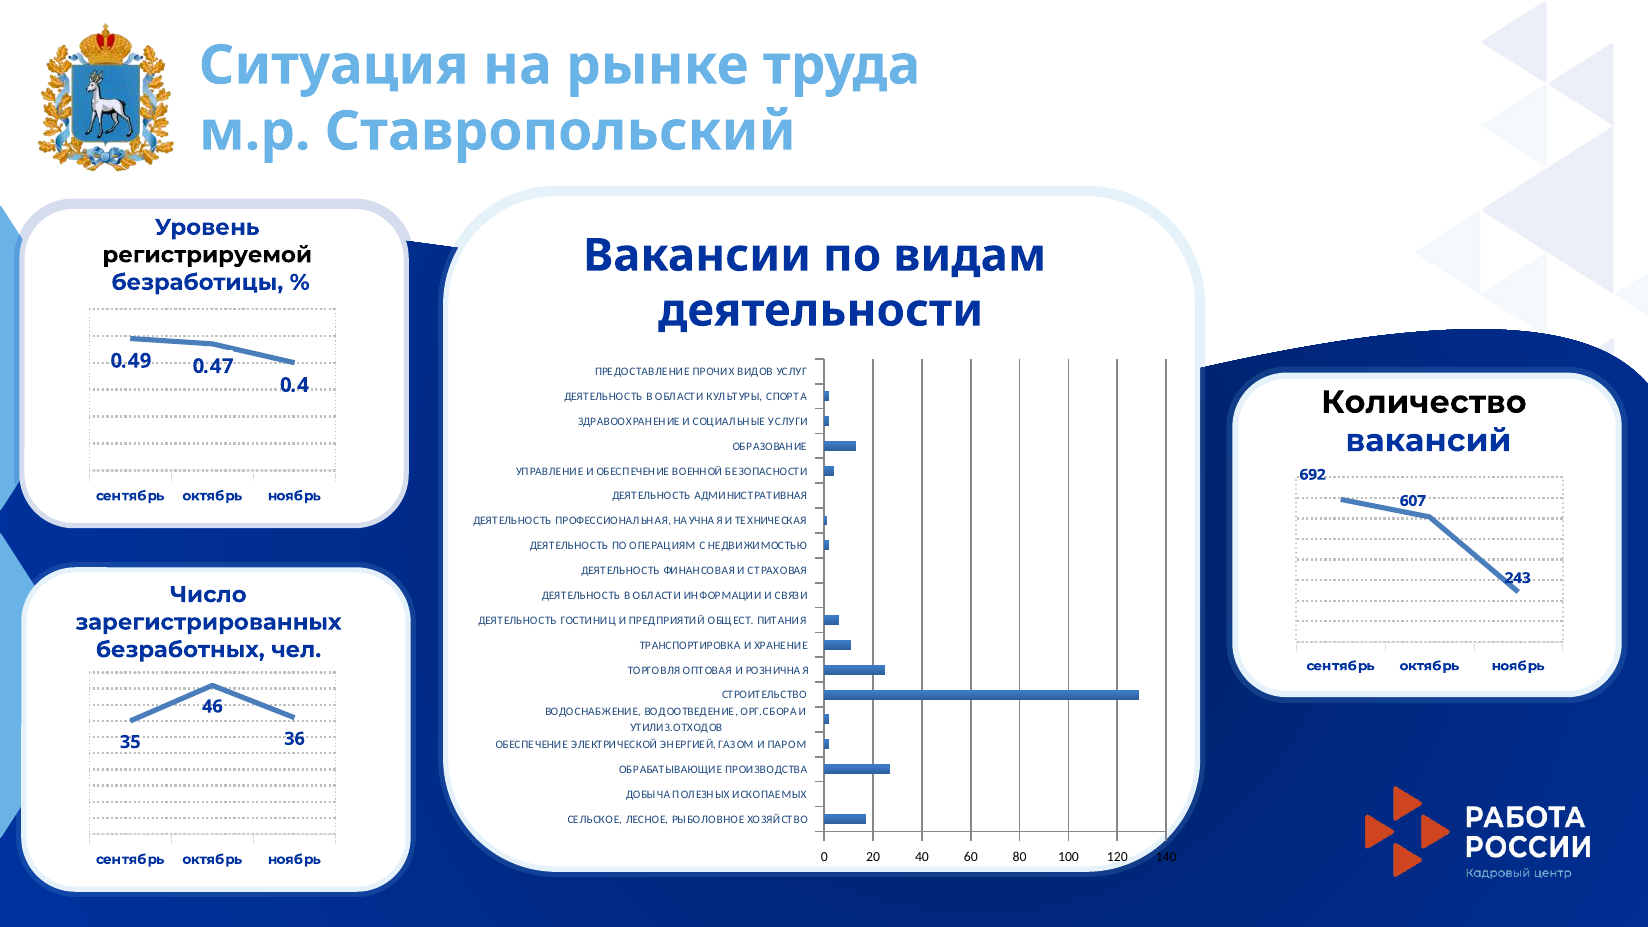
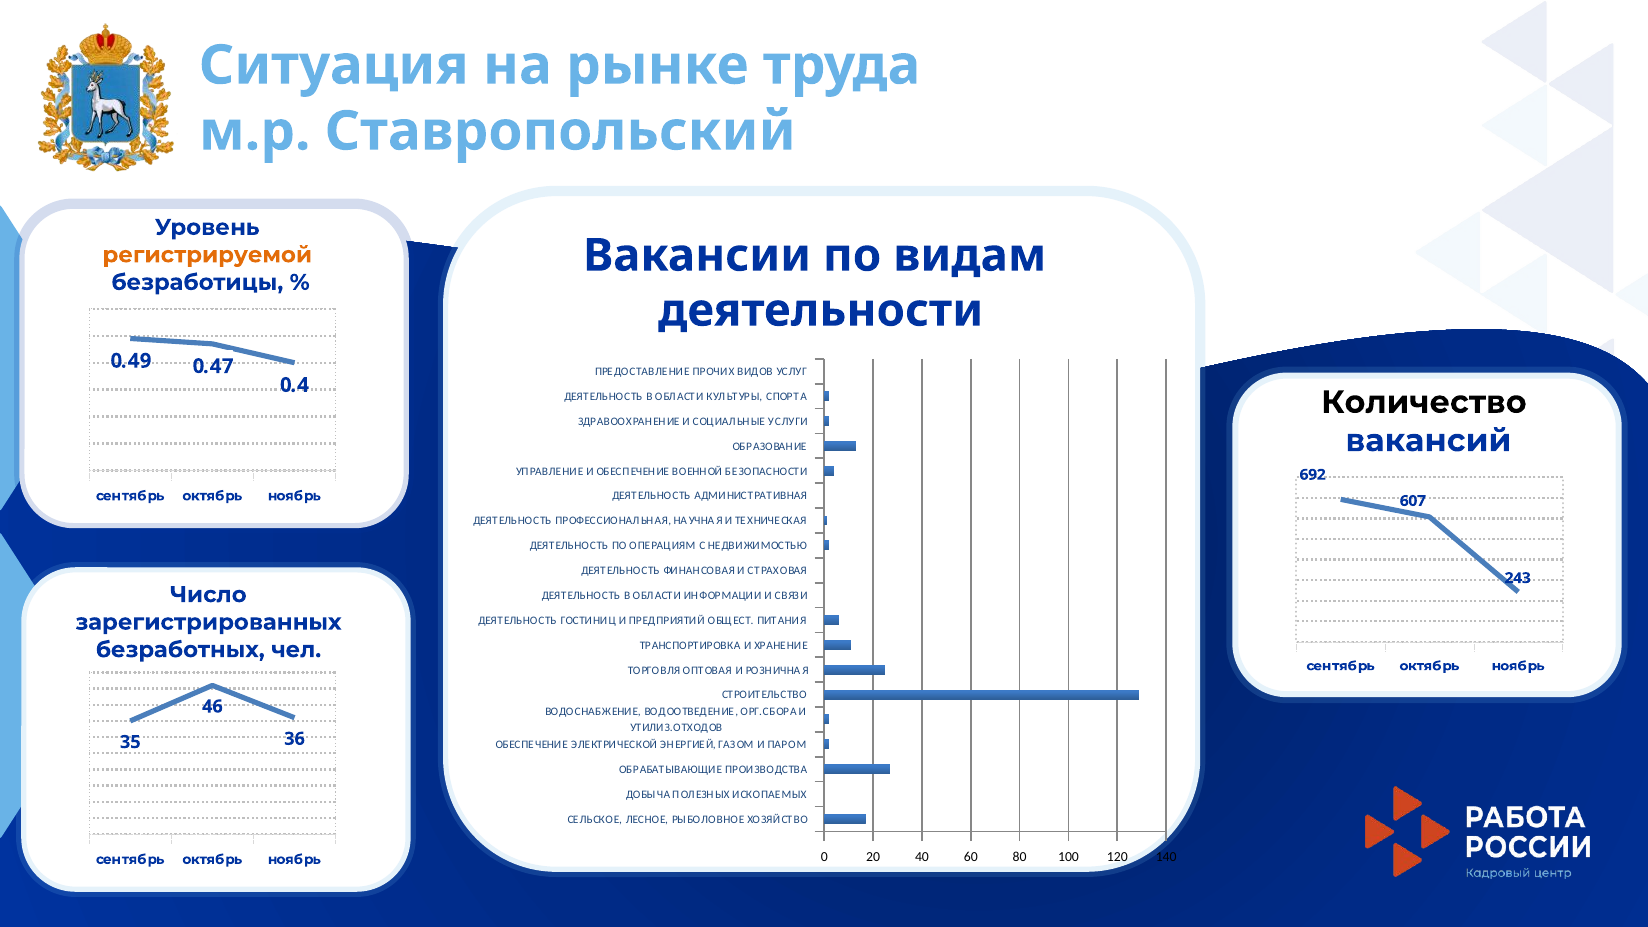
регистрируемой colour: black -> orange (207, 255)
